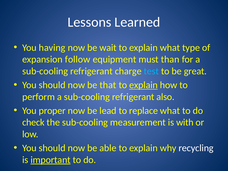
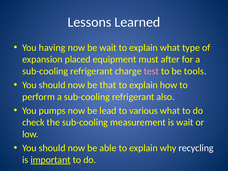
follow: follow -> placed (78, 59)
than: than -> after (170, 59)
test colour: light blue -> pink (151, 71)
great: great -> tools (195, 71)
explain underline: present -> none (143, 85)
proper: proper -> pumps (52, 111)
replace: replace -> various (144, 111)
is with: with -> wait (185, 122)
